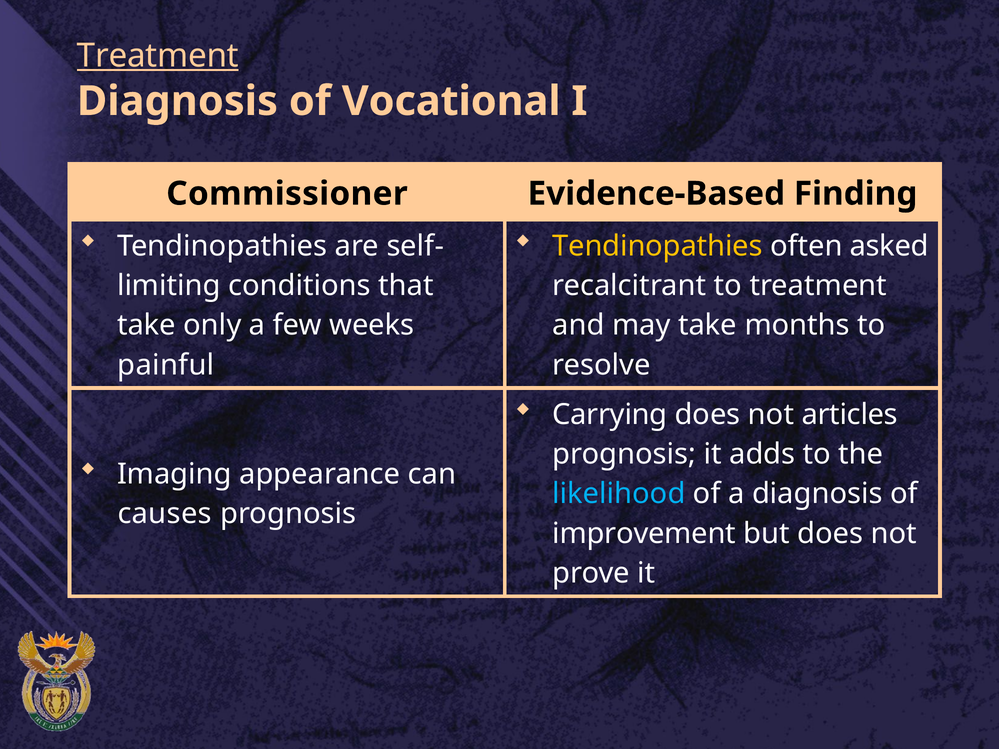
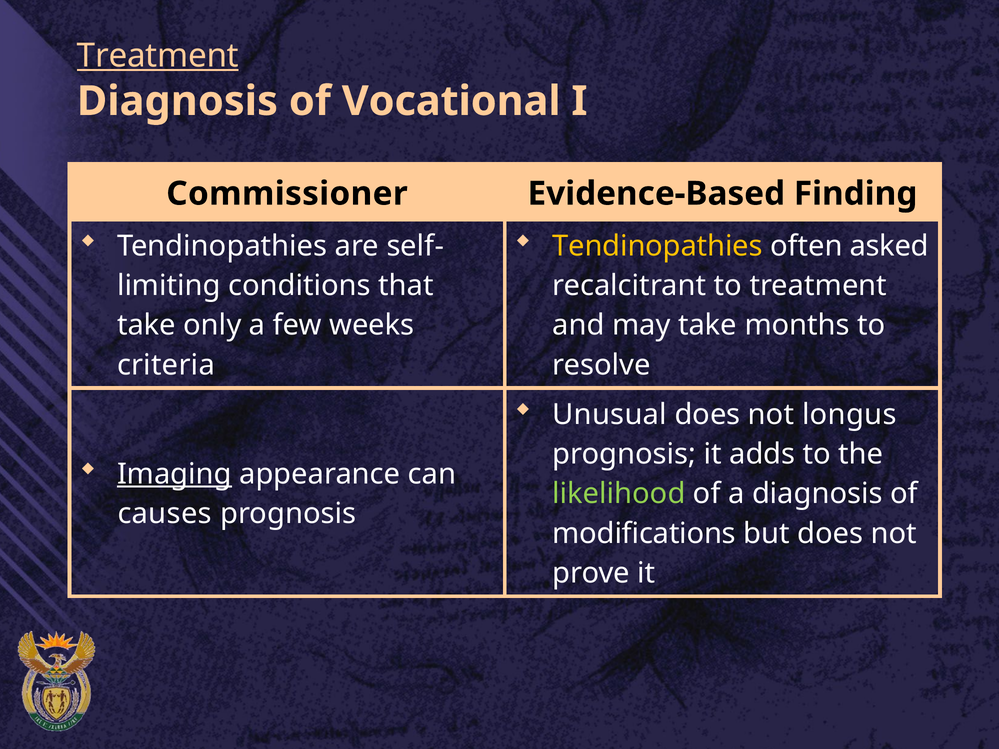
painful: painful -> criteria (166, 365)
Carrying: Carrying -> Unusual (610, 415)
articles: articles -> longus (849, 415)
Imaging underline: none -> present (174, 474)
likelihood colour: light blue -> light green (619, 494)
improvement: improvement -> modifications (644, 534)
